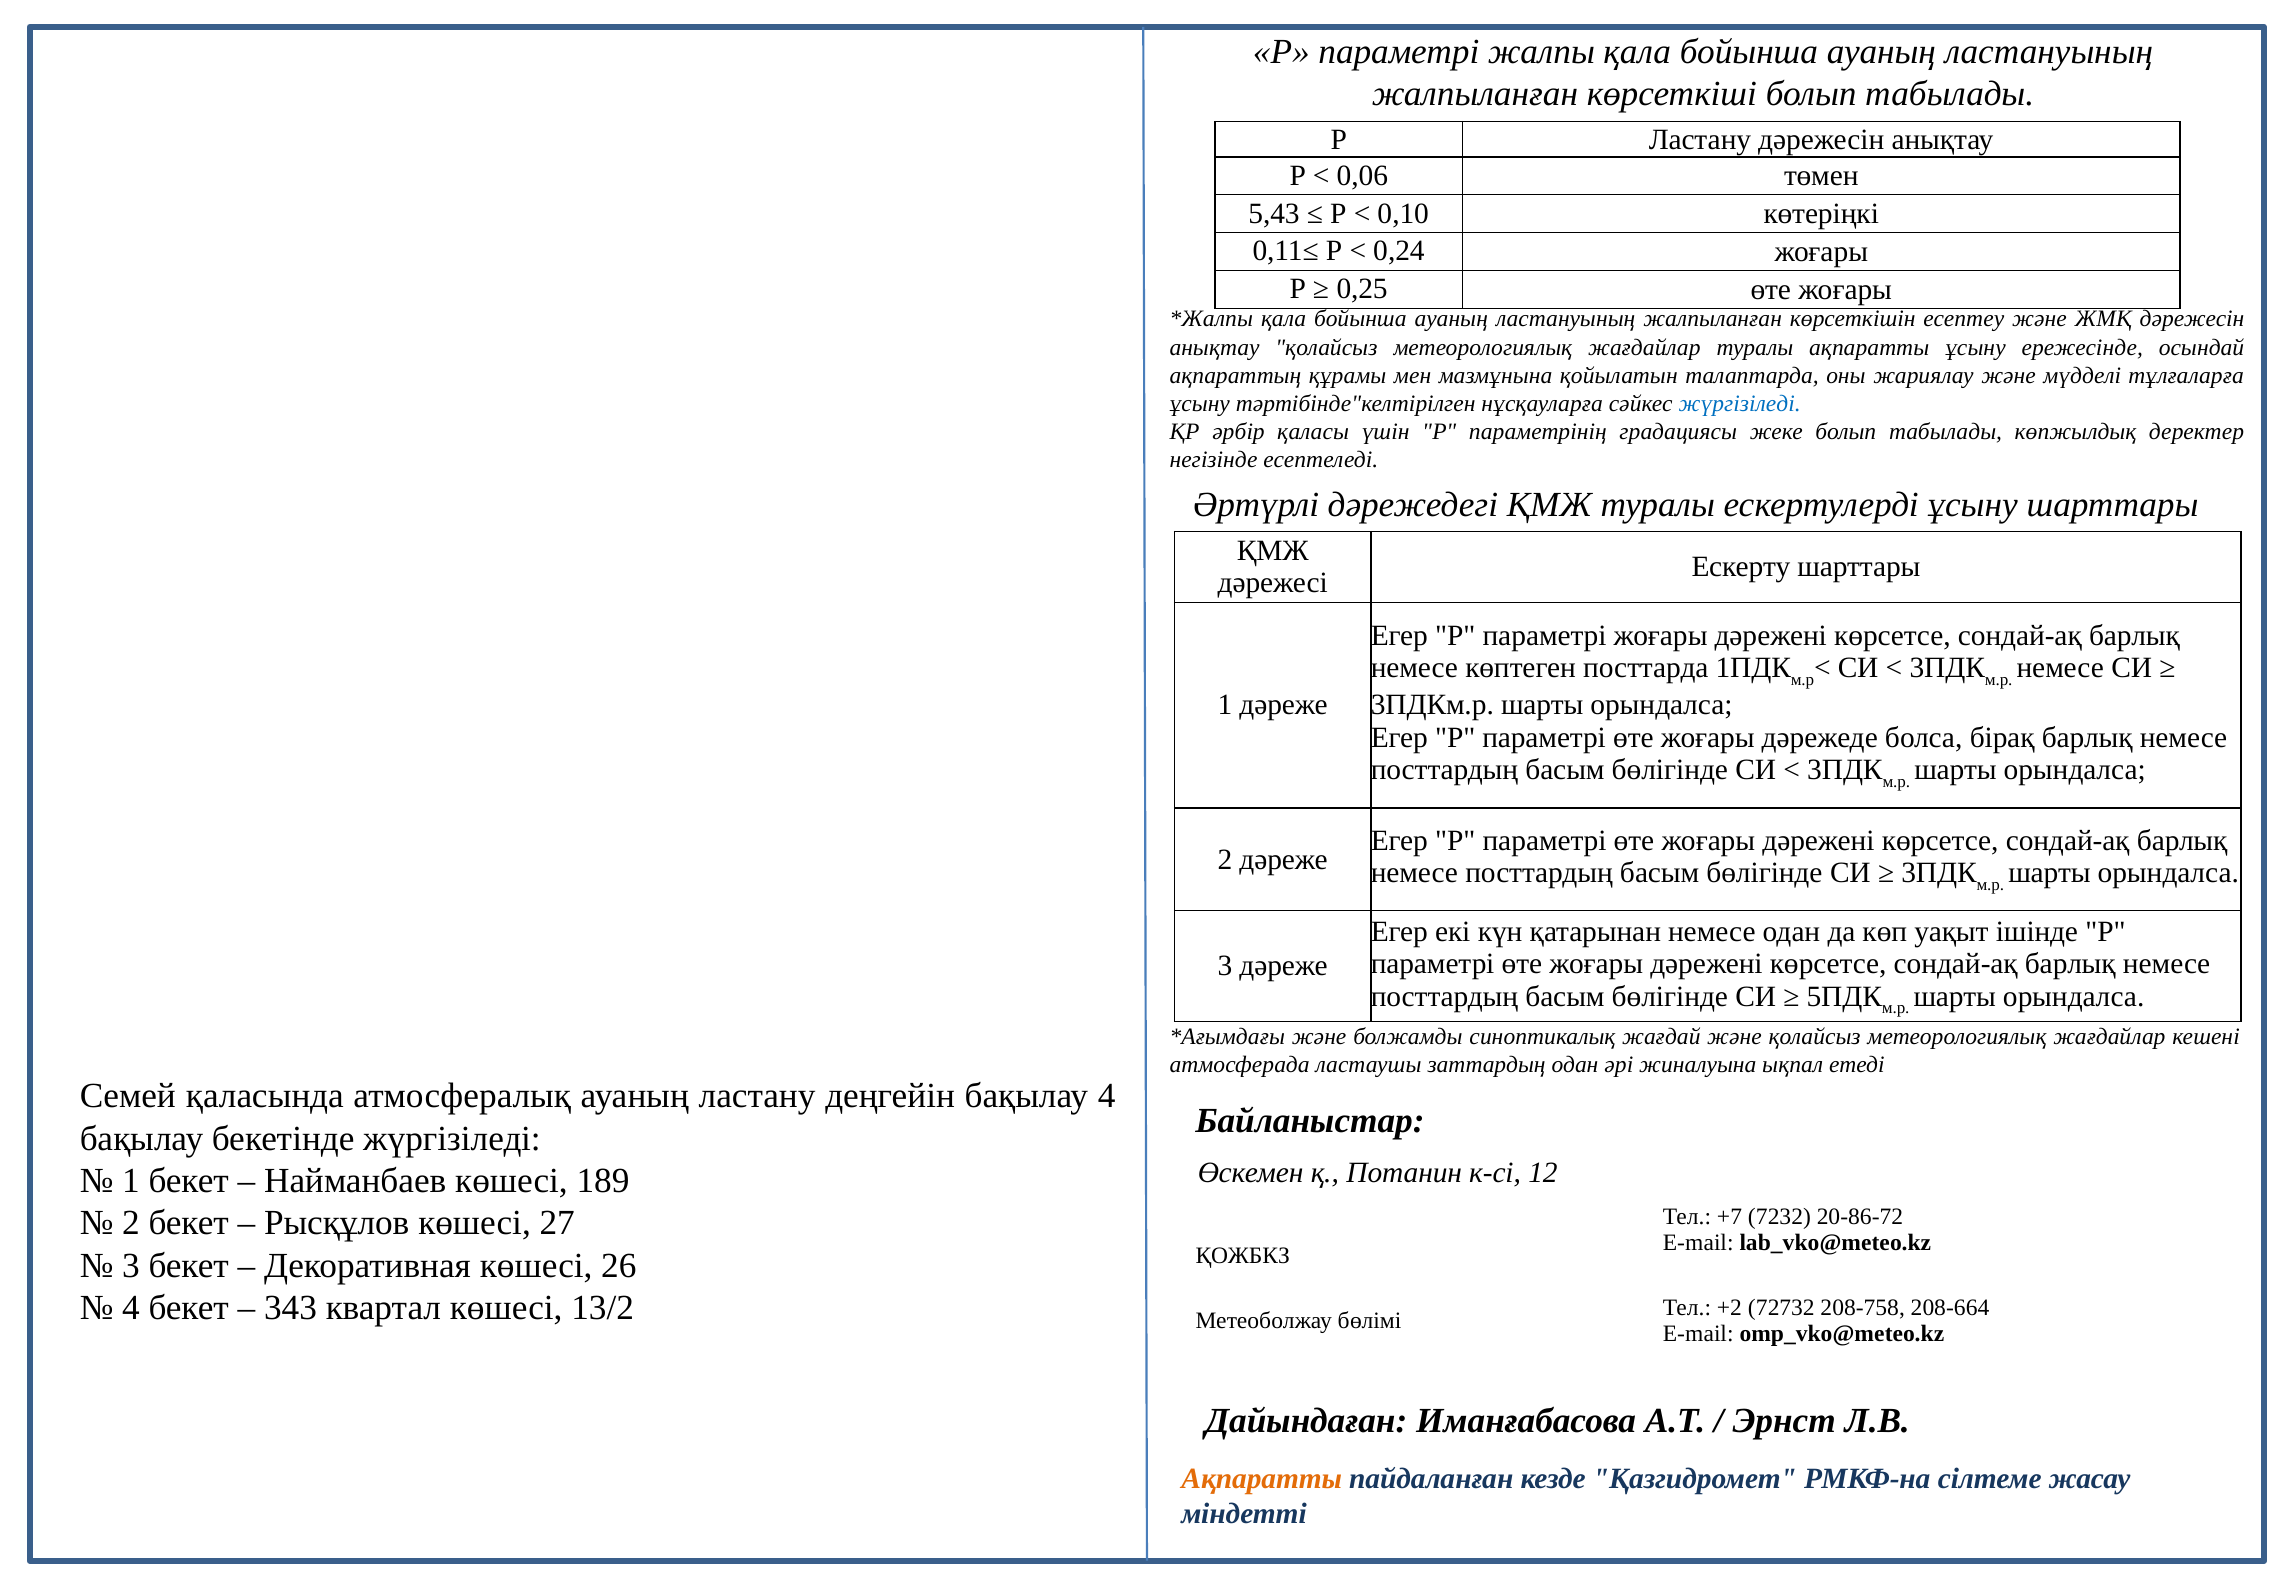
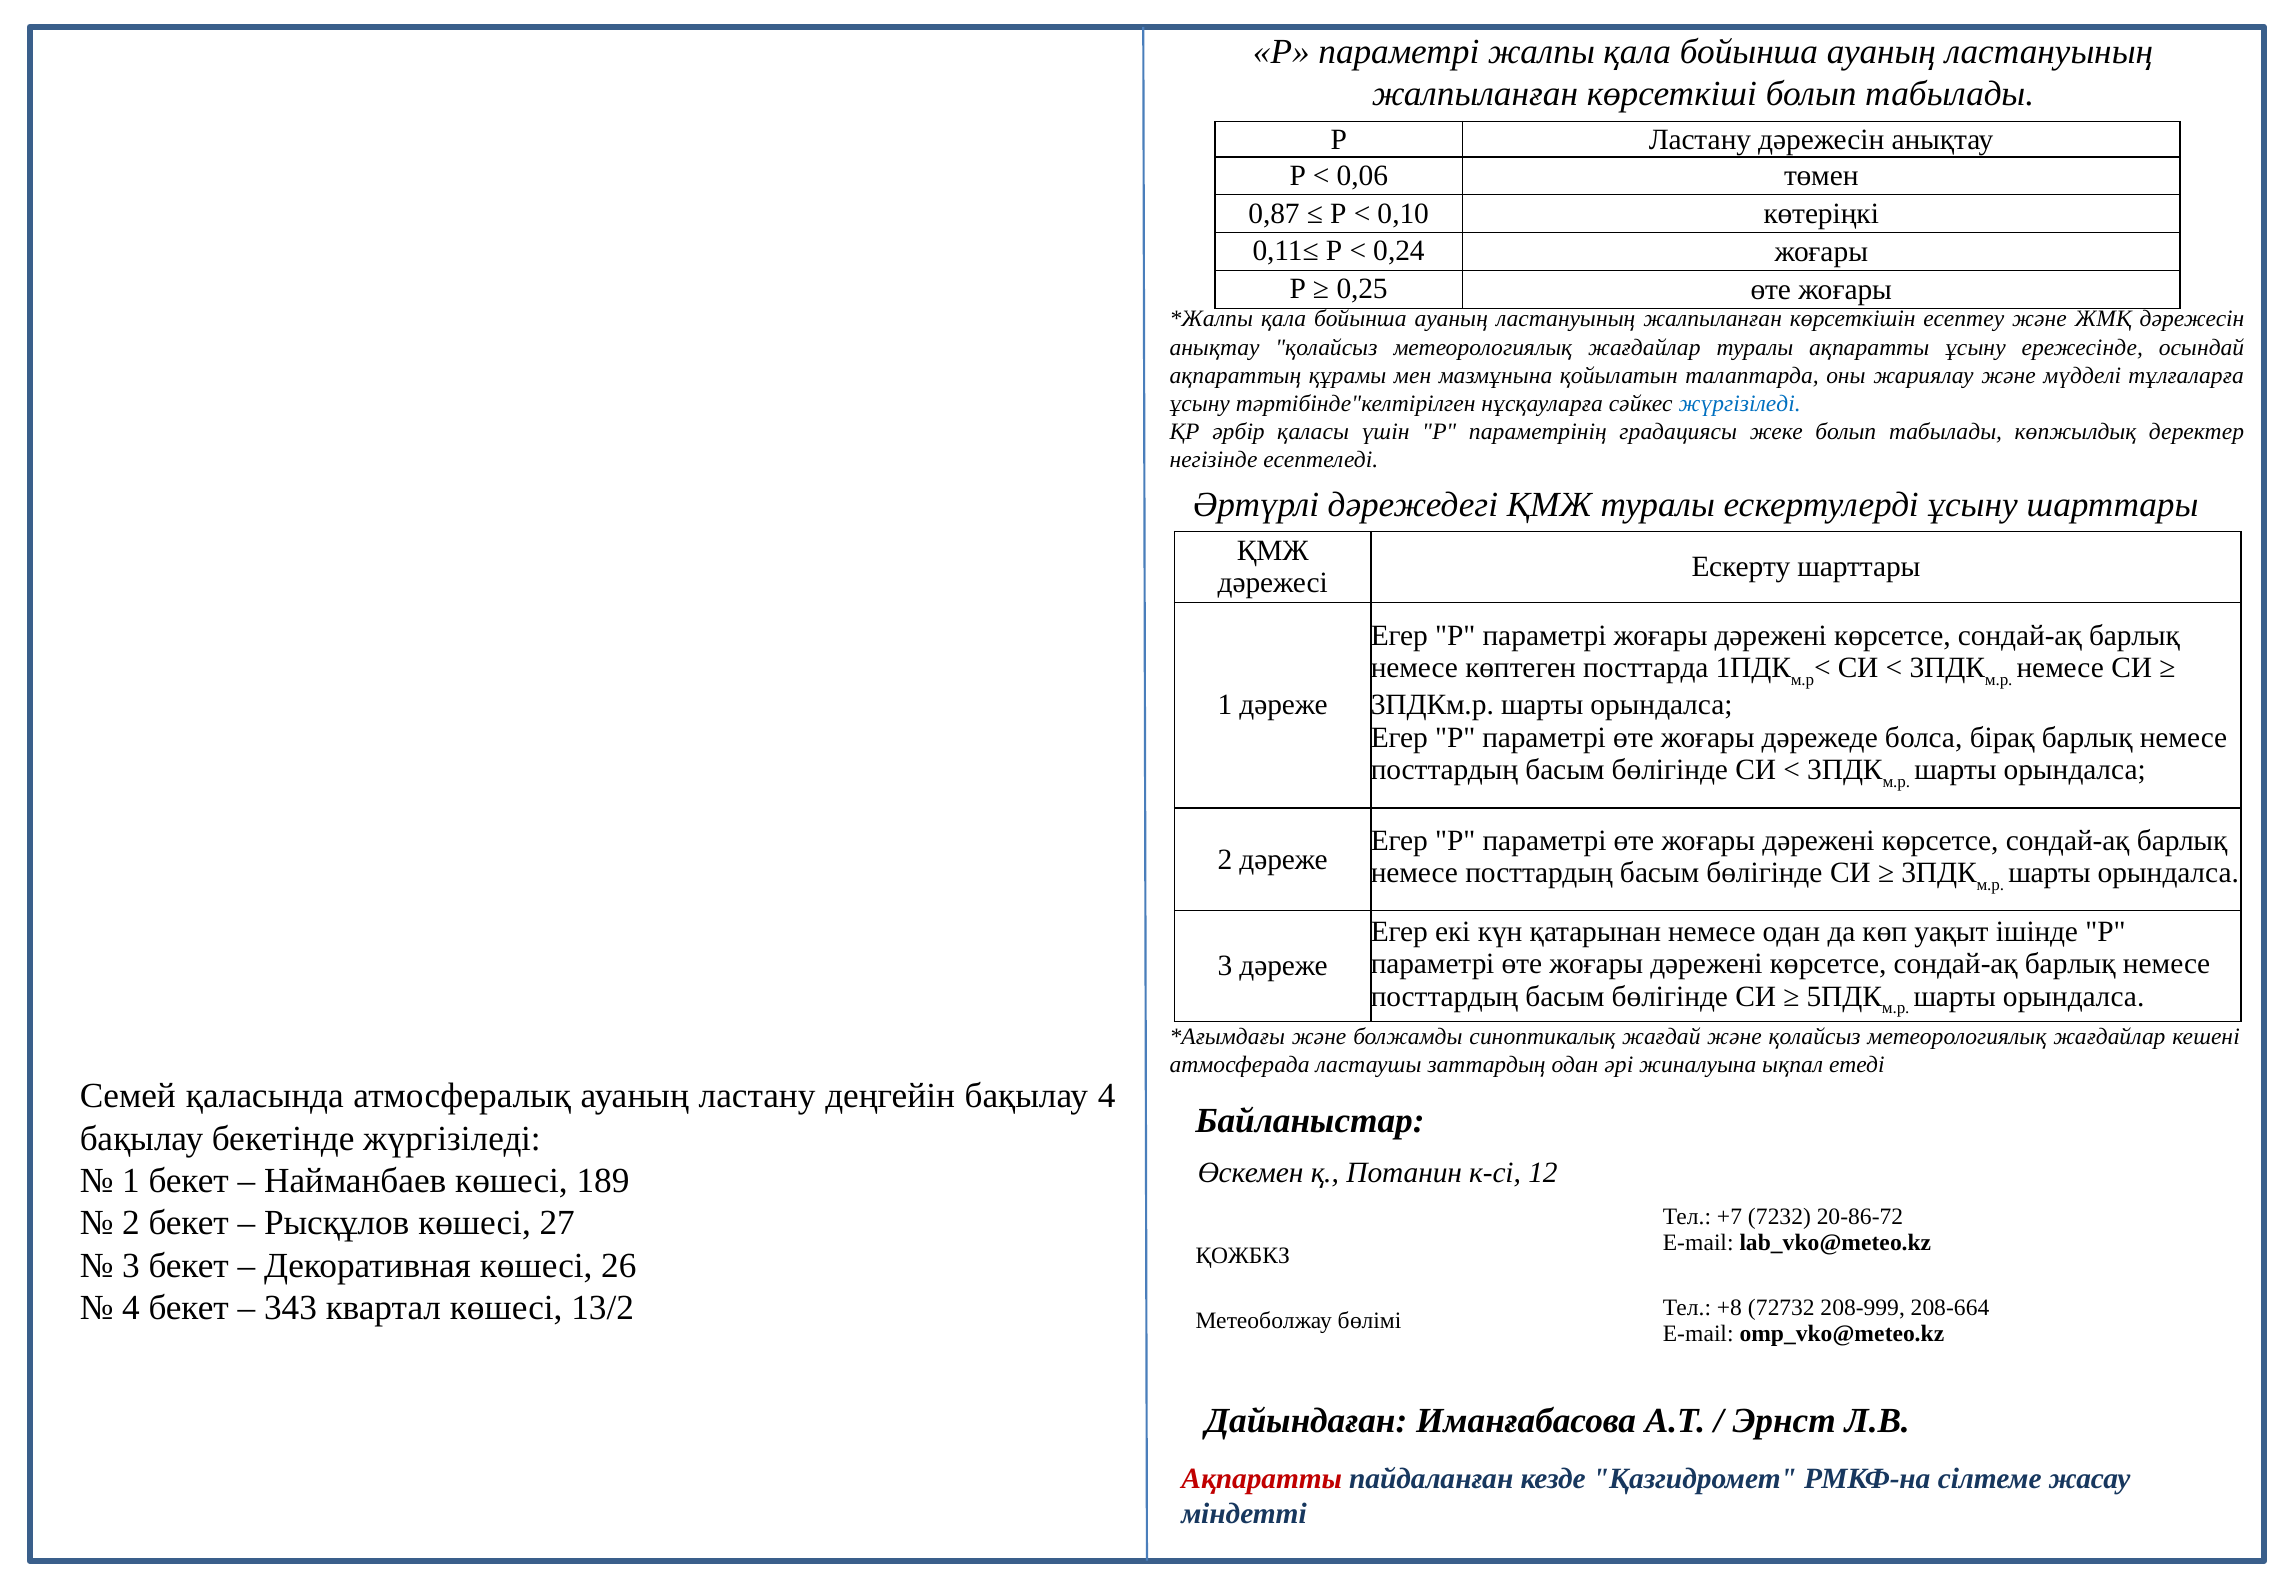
5,43: 5,43 -> 0,87 (1274, 213)
+2: +2 -> +8 (1729, 1308)
208-758: 208-758 -> 208-999 (1863, 1308)
Ақпаратты colour: orange -> red (1262, 1479)
